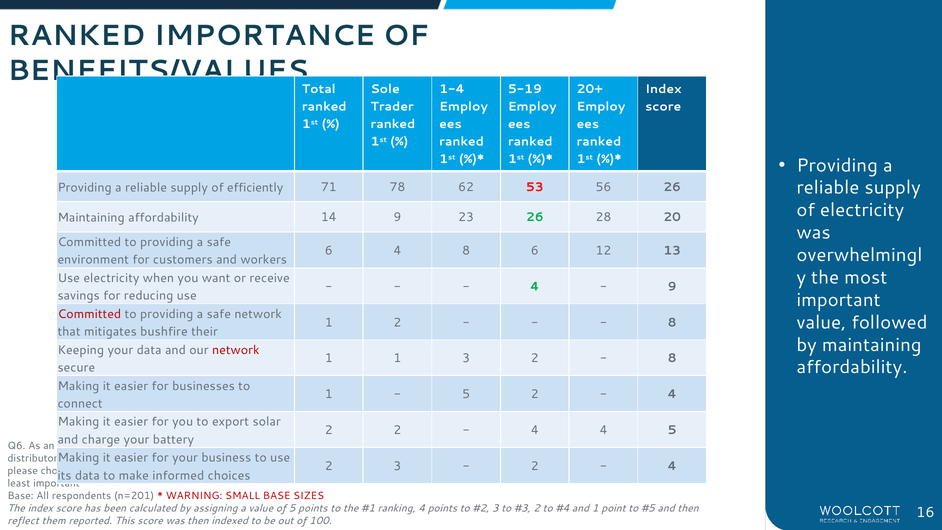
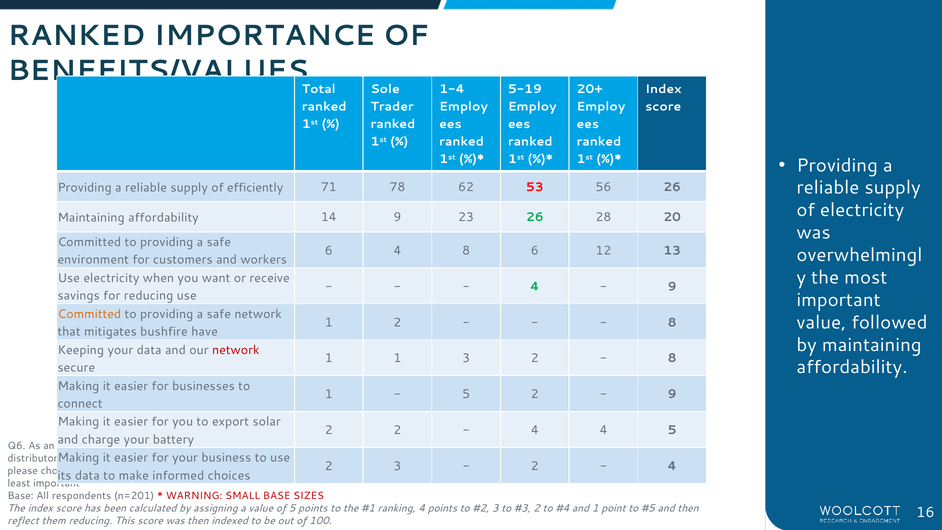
Committed colour: red -> orange (89, 314)
their: their -> have (204, 331)
4: 4 -> 9 (672, 394)
them reported: reported -> reducing (90, 521)
